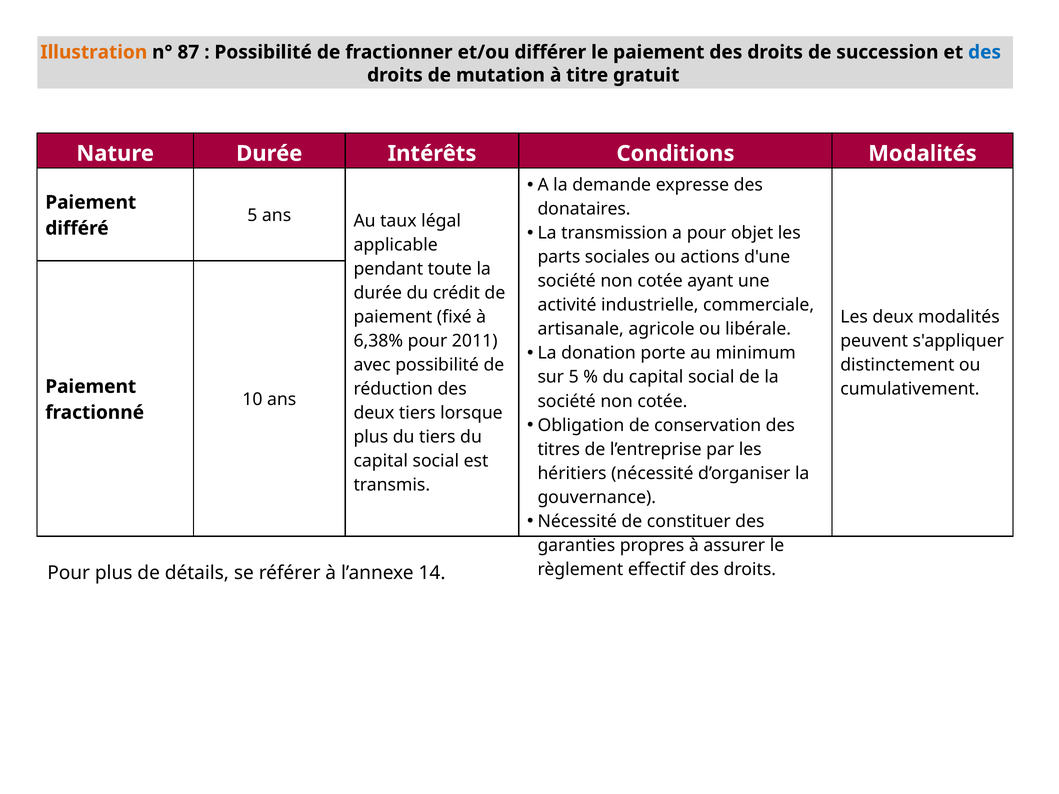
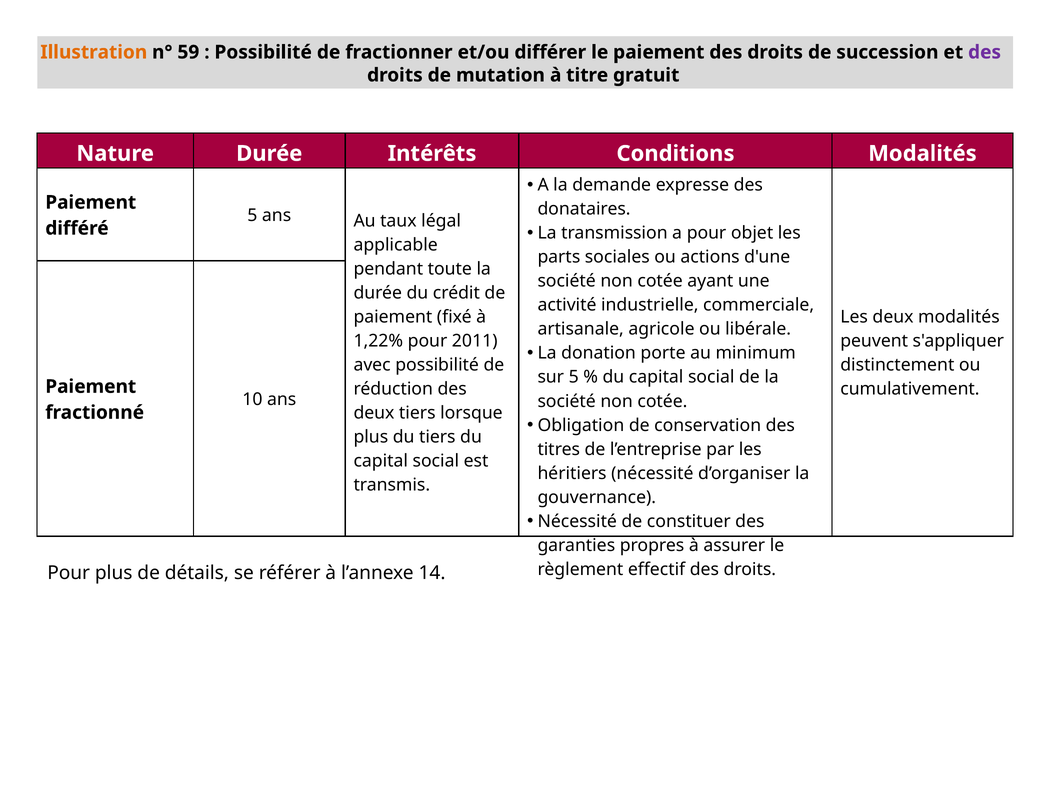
87: 87 -> 59 (188, 52)
des colour: blue -> purple (985, 52)
6,38%: 6,38% -> 1,22% (378, 341)
